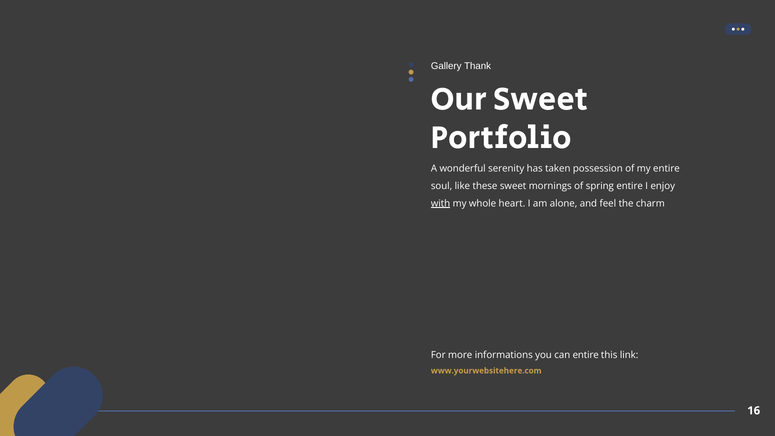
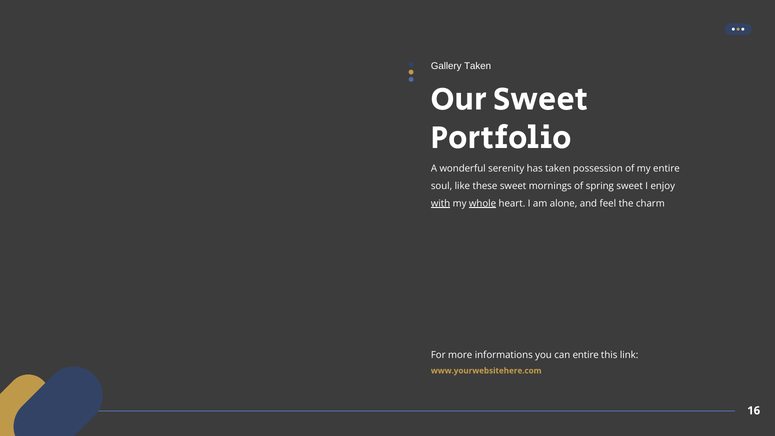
Gallery Thank: Thank -> Taken (478, 66)
spring entire: entire -> sweet (630, 186)
whole underline: none -> present (483, 203)
